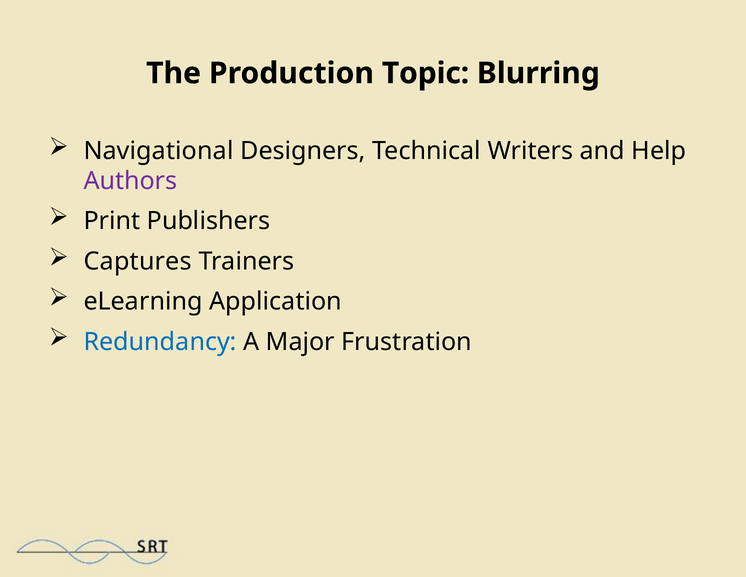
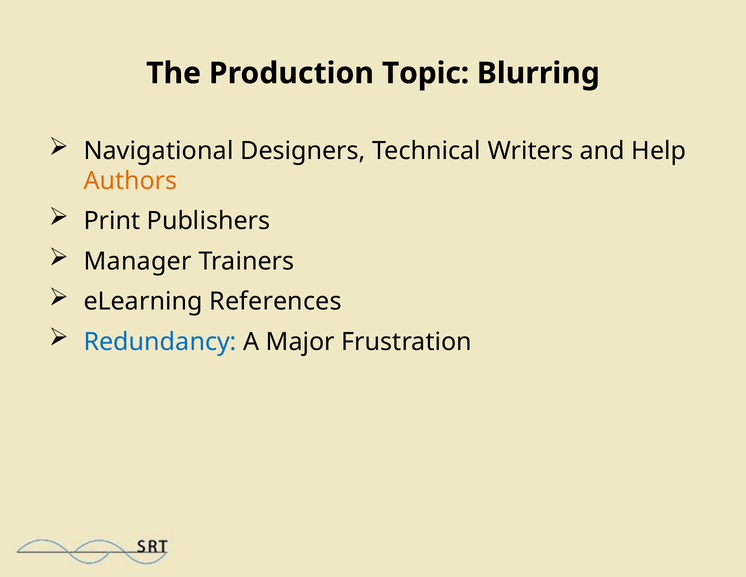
Authors colour: purple -> orange (130, 181)
Captures: Captures -> Manager (138, 261)
Application: Application -> References (275, 301)
